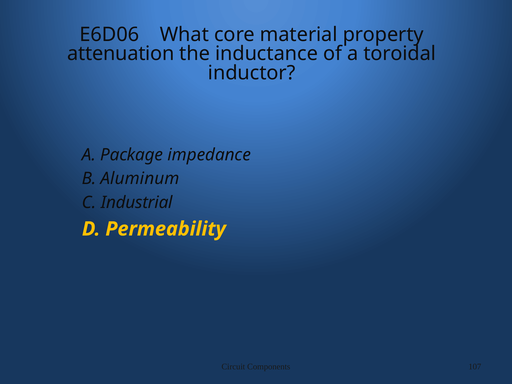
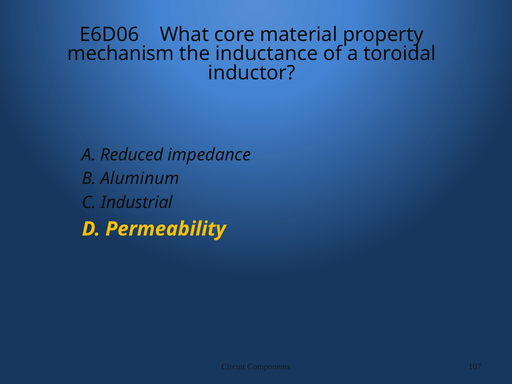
attenuation: attenuation -> mechanism (121, 54)
Package: Package -> Reduced (132, 155)
